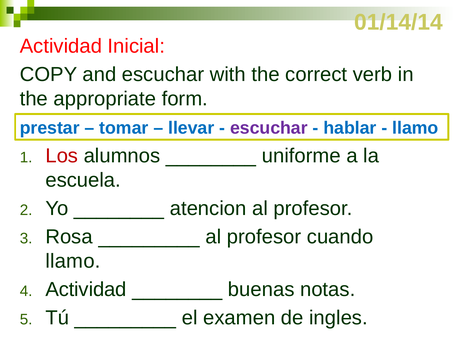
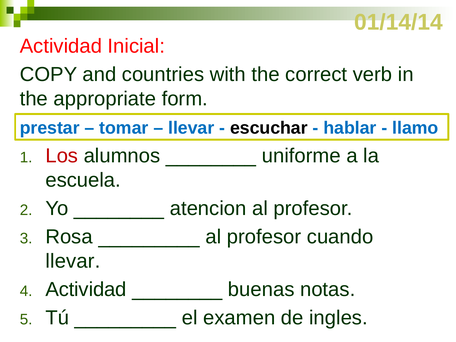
and escuchar: escuchar -> countries (163, 75)
escuchar colour: purple -> black (269, 128)
llamo: llamo -> llevar (73, 261)
